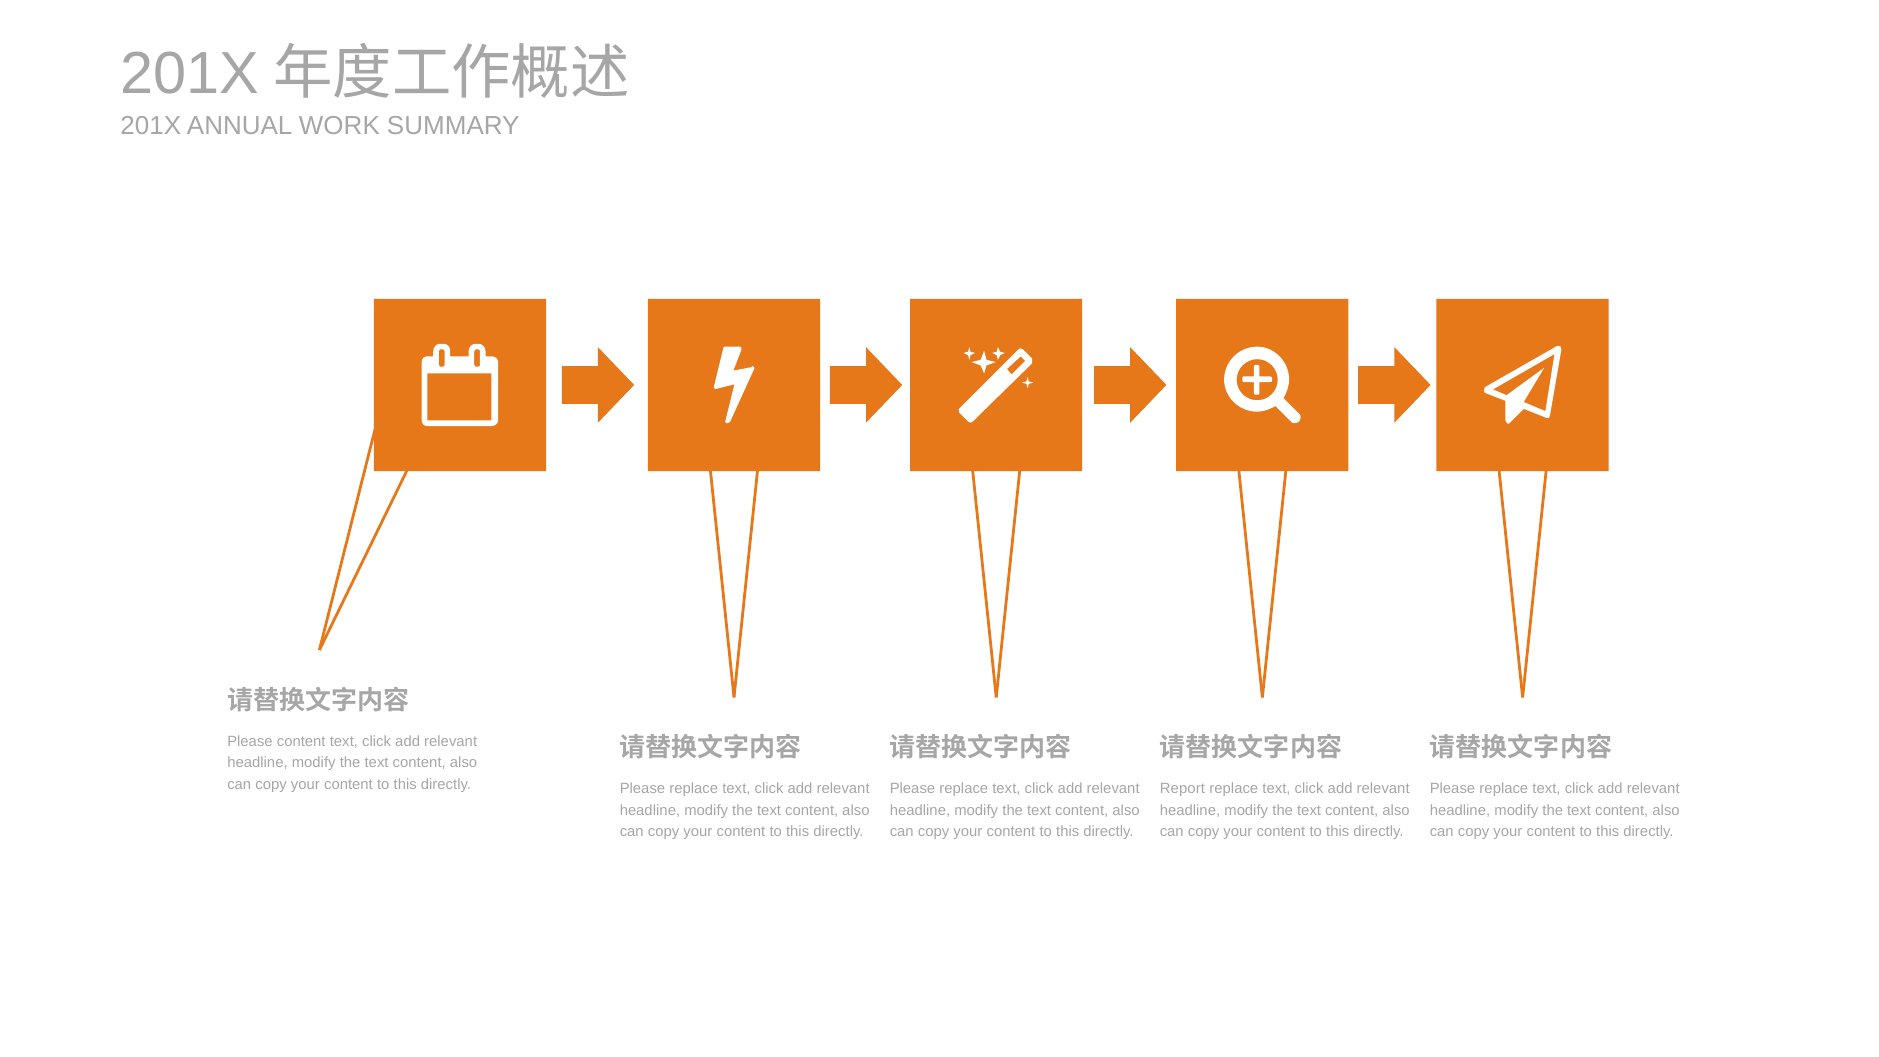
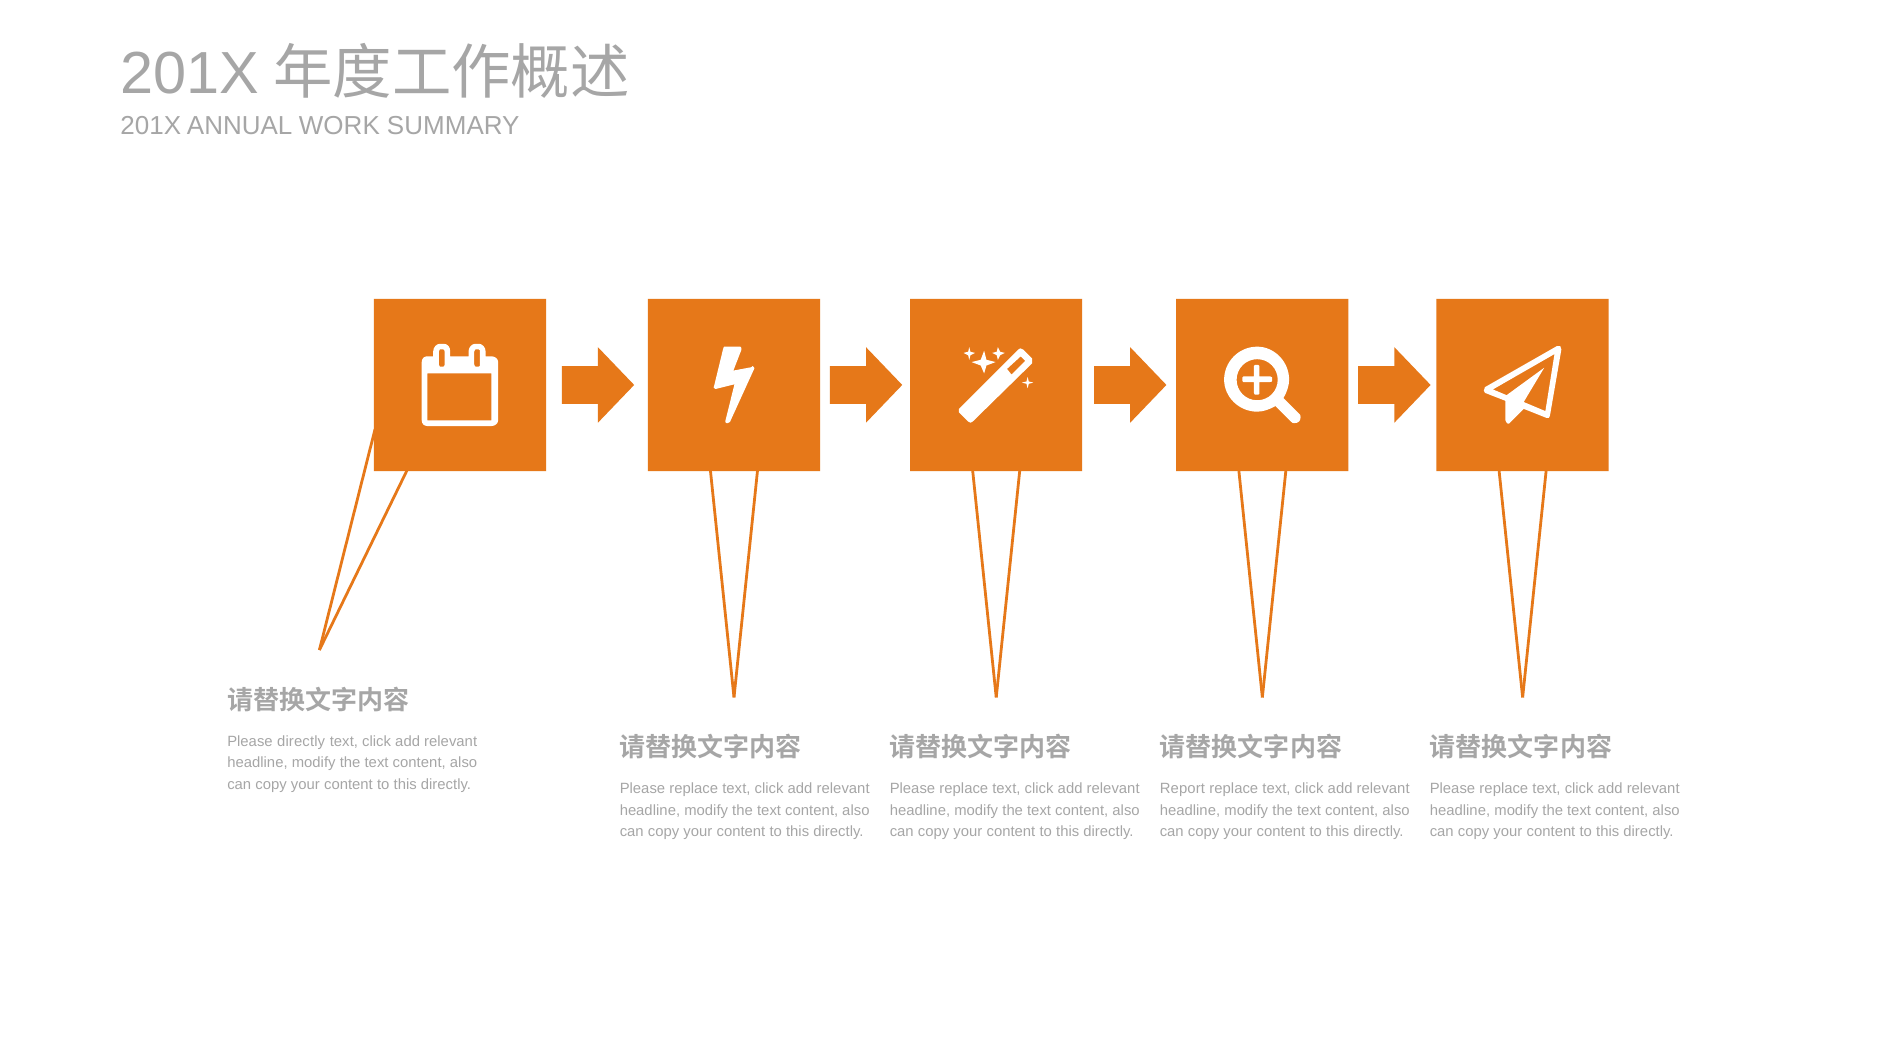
Please content: content -> directly (301, 742)
